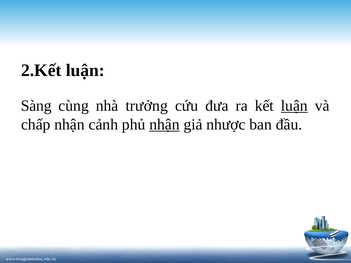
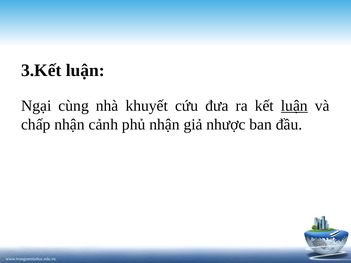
2.Kết: 2.Kết -> 3.Kết (41, 71)
Sàng: Sàng -> Ngại (36, 106)
trưởng: trưởng -> khuyết (147, 106)
nhận underline: present -> none (164, 125)
